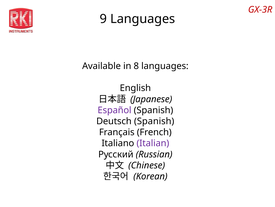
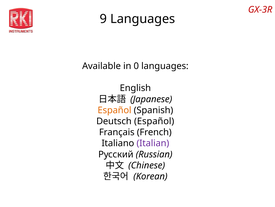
8: 8 -> 0 (136, 66)
Español colour: purple -> orange (115, 110)
Deutsch Spanish: Spanish -> Español (154, 121)
